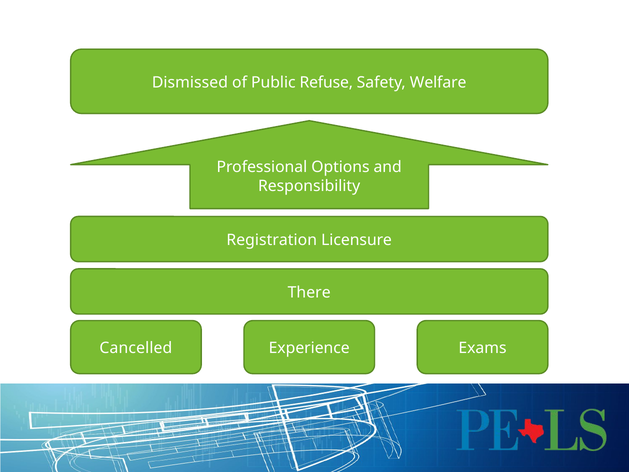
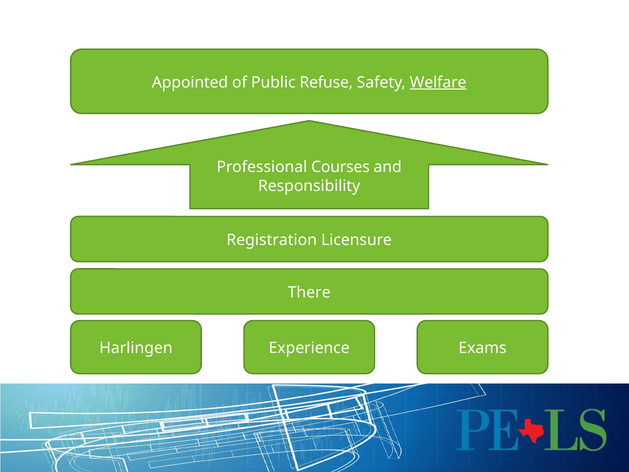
Dismissed: Dismissed -> Appointed (190, 82)
Welfare underline: none -> present (438, 82)
Options: Options -> Courses (340, 167)
Cancelled: Cancelled -> Harlingen (136, 348)
